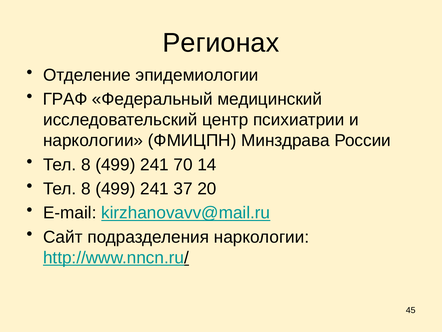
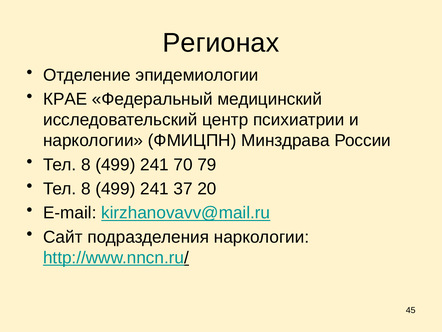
ГРАФ: ГРАФ -> КРАЕ (65, 99)
14: 14 -> 79 (207, 164)
